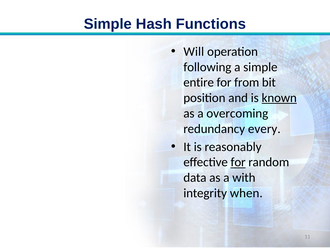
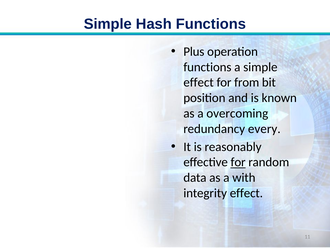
Will: Will -> Plus (194, 51)
following: following -> functions (207, 67)
entire: entire -> effect (199, 82)
known underline: present -> none (279, 98)
integrity when: when -> effect (246, 193)
